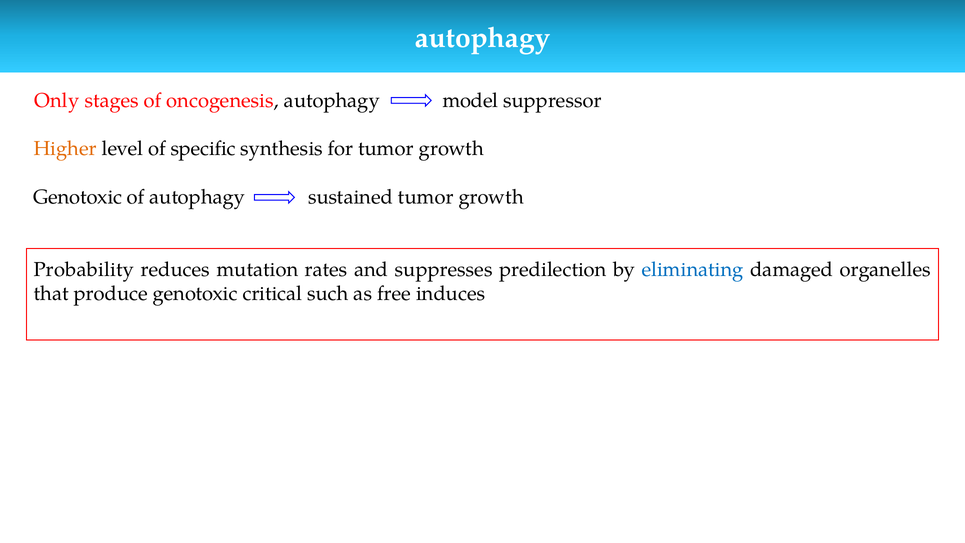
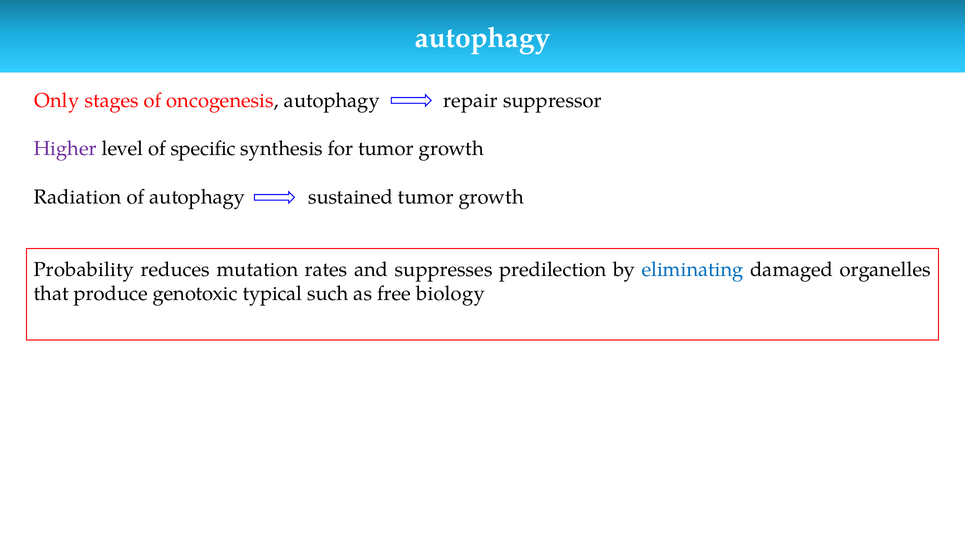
model: model -> repair (470, 100)
Higher colour: orange -> purple (65, 149)
Genotoxic: Genotoxic -> Radiation (78, 197)
critical: critical -> typical (272, 293)
induces: induces -> biology (451, 293)
